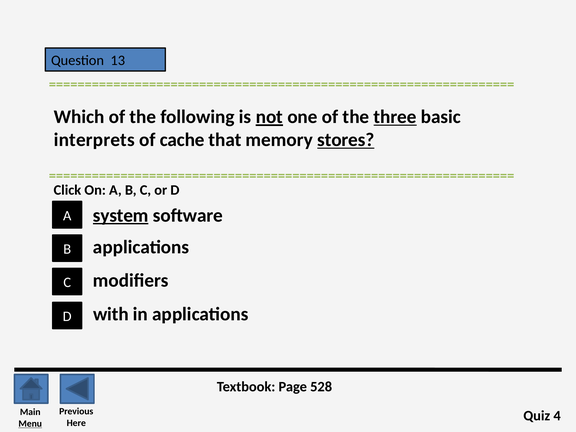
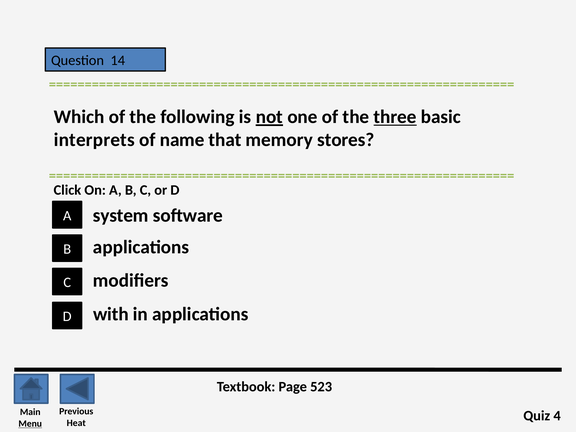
13: 13 -> 14 (118, 60)
cache: cache -> name (182, 140)
stores underline: present -> none (346, 140)
system underline: present -> none (121, 215)
528: 528 -> 523 (321, 387)
Here: Here -> Heat (76, 423)
